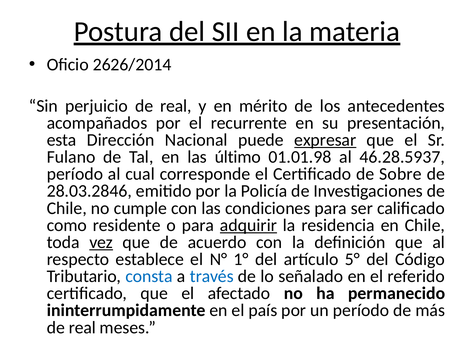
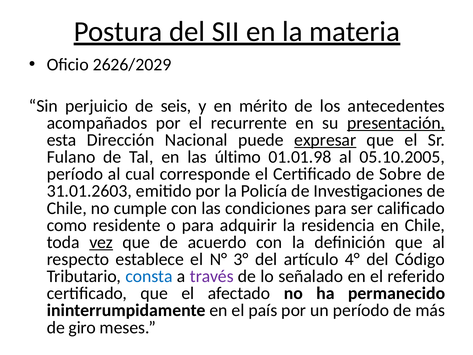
2626/2014: 2626/2014 -> 2626/2029 (132, 65)
perjuicio de real: real -> seis (176, 106)
presentación underline: none -> present (396, 123)
46.28.5937: 46.28.5937 -> 05.10.2005 (402, 157)
28.03.2846: 28.03.2846 -> 31.01.2603 (89, 191)
adquirir underline: present -> none (248, 225)
1°: 1° -> 3° (241, 259)
5°: 5° -> 4° (352, 259)
través colour: blue -> purple (212, 276)
real: real -> giro (82, 327)
